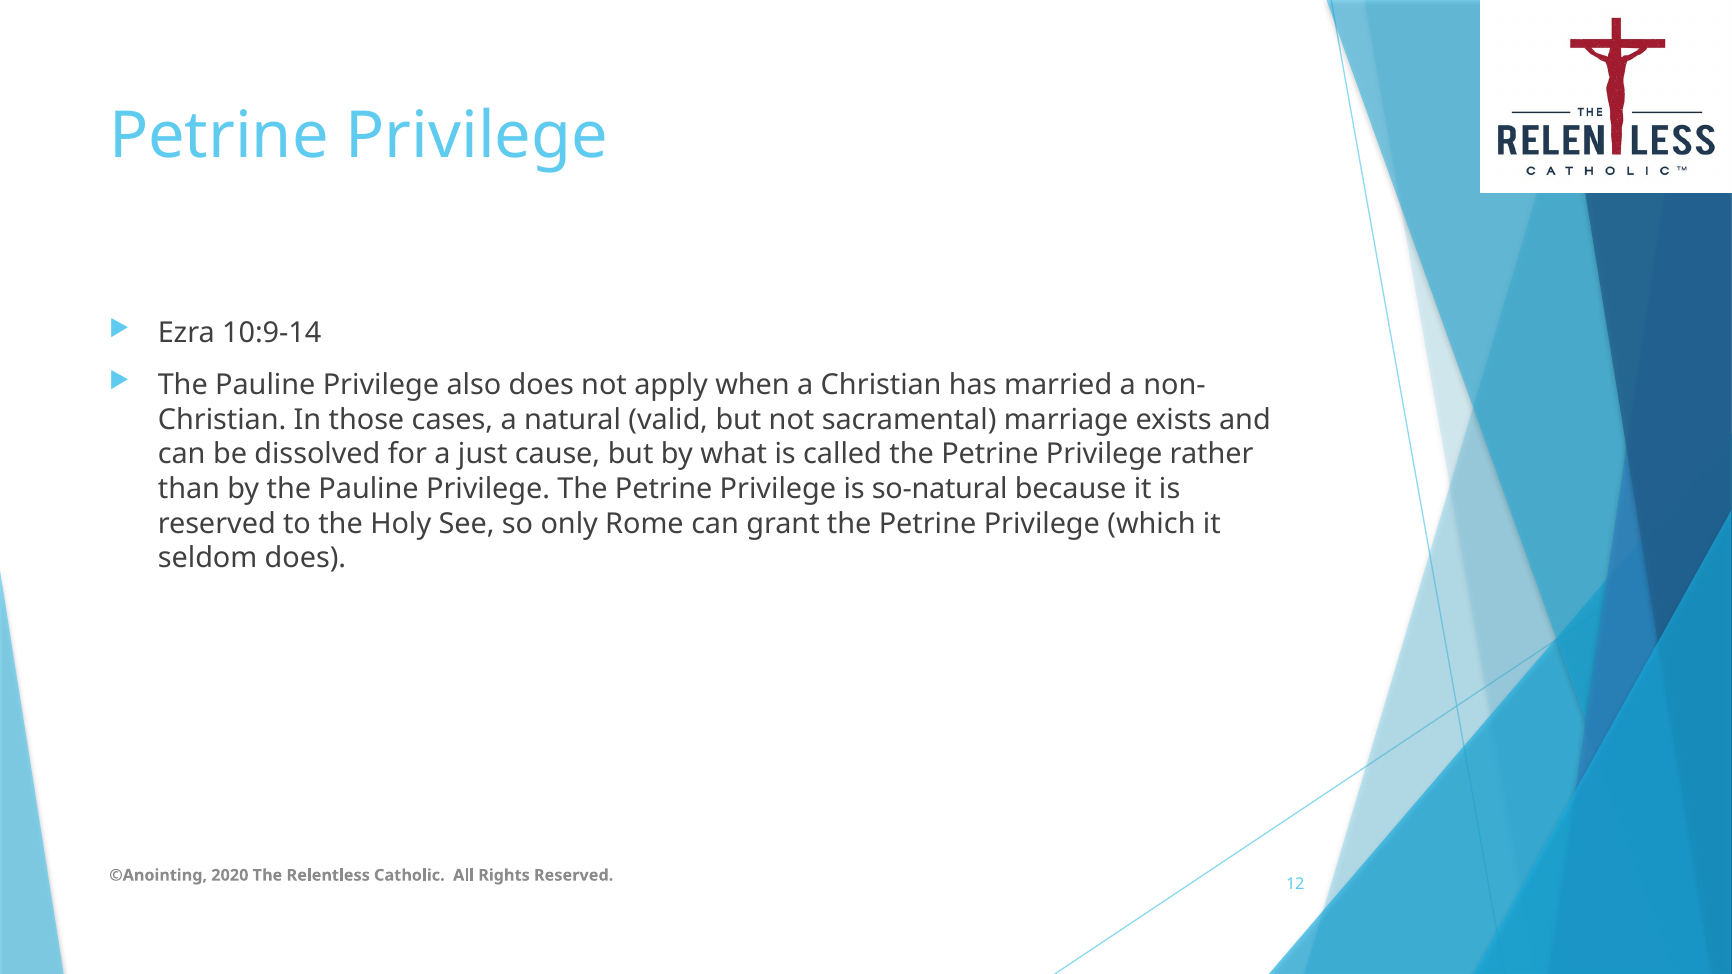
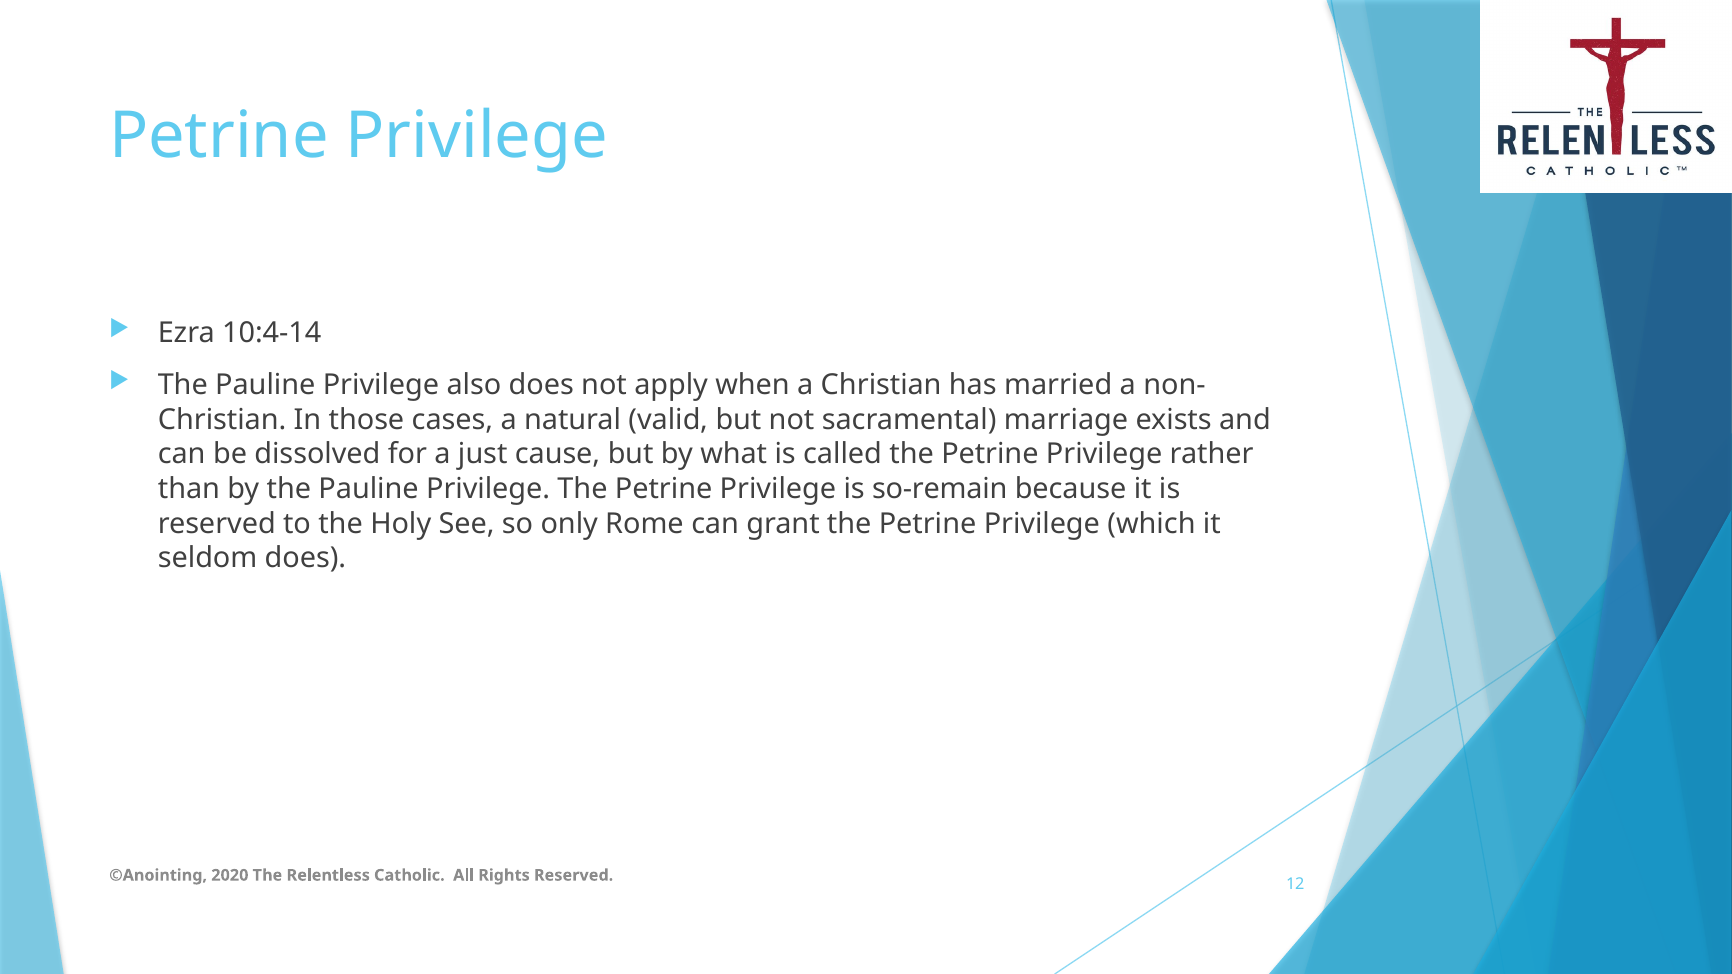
10:9-14: 10:9-14 -> 10:4-14 (272, 333)
so-natural: so-natural -> so-remain (940, 489)
